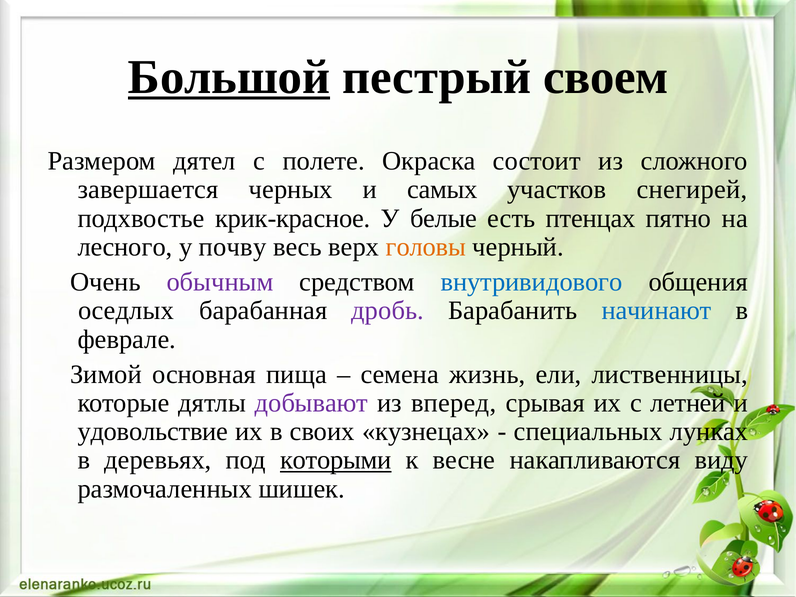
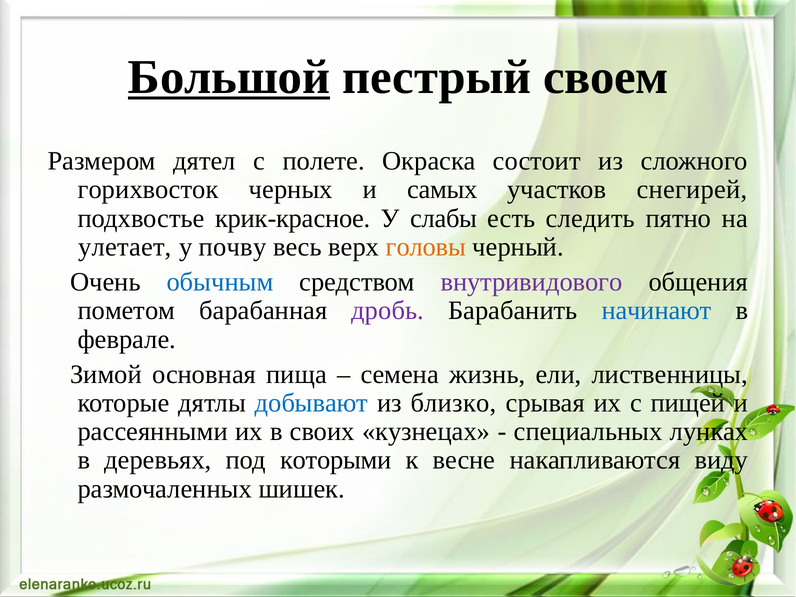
завершается: завершается -> горихвосток (148, 190)
белые: белые -> слабы (444, 218)
птенцах: птенцах -> следить (590, 218)
лесного: лесного -> улетает (125, 247)
обычным colour: purple -> blue (220, 282)
внутривидового colour: blue -> purple (532, 282)
оседлых: оседлых -> пометом (126, 311)
добывают colour: purple -> blue (312, 403)
вперед: вперед -> близко (454, 403)
летней: летней -> пищей (688, 403)
удовольствие: удовольствие -> рассеянными (153, 432)
которыми underline: present -> none (336, 460)
